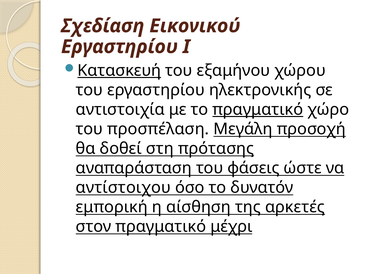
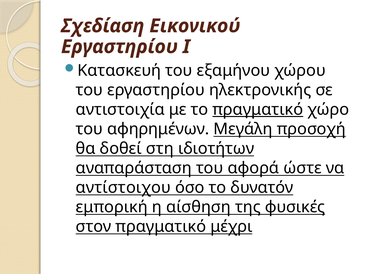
Κατασκευή underline: present -> none (119, 71)
προσπέλαση: προσπέλαση -> αφηρημένων (158, 129)
πρότασης: πρότασης -> ιδιοτήτων (216, 149)
φάσεις: φάσεις -> αφορά (253, 168)
αρκετές: αρκετές -> φυσικές (295, 207)
